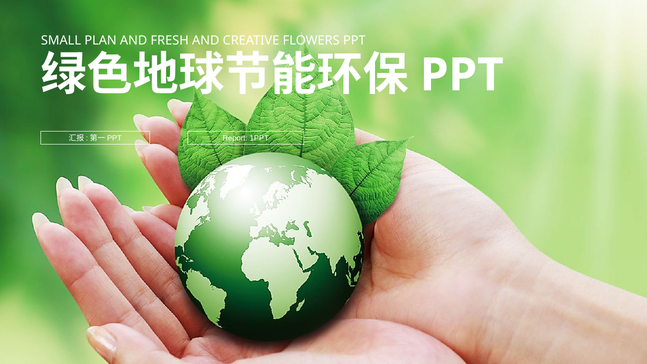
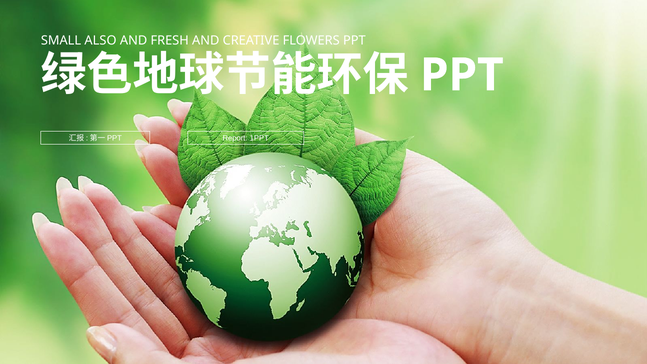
PLAN: PLAN -> ALSO (101, 40)
